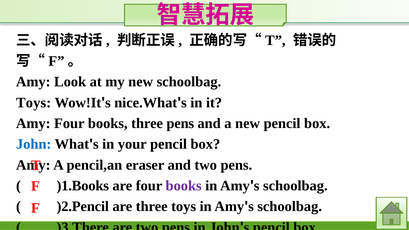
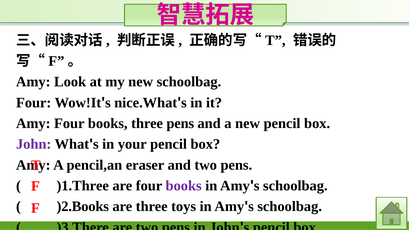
Toys: Toys -> Four (34, 103)
John colour: blue -> purple (34, 144)
)1.Books: )1.Books -> )1.Three (83, 186)
)2.Pencil: )2.Pencil -> )2.Books (83, 206)
